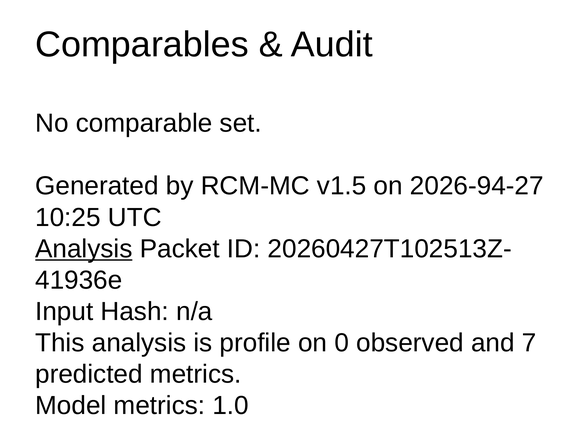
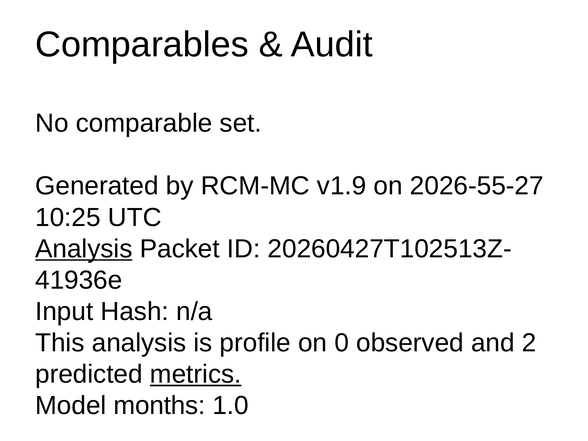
v1.5: v1.5 -> v1.9 (342, 186)
2026-94-27: 2026-94-27 -> 2026-55-27 (477, 186)
7: 7 -> 2 (529, 343)
metrics underline: none -> present (196, 374)
Model metrics: metrics -> months (160, 406)
